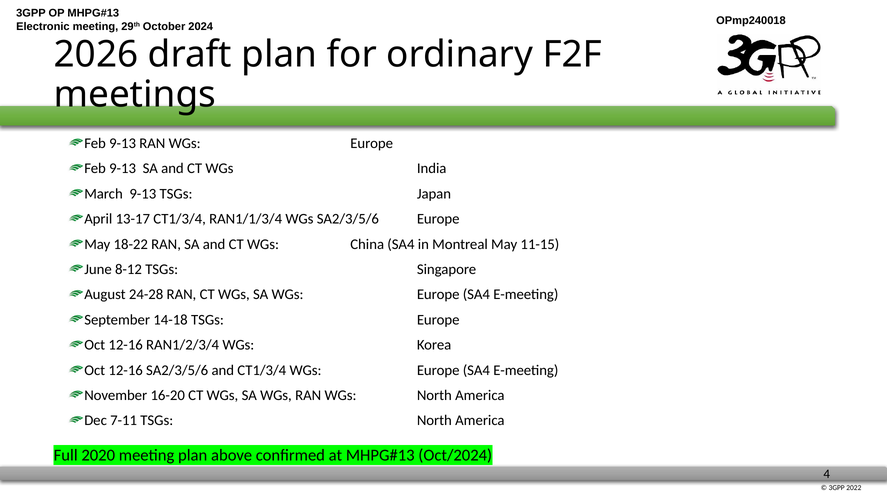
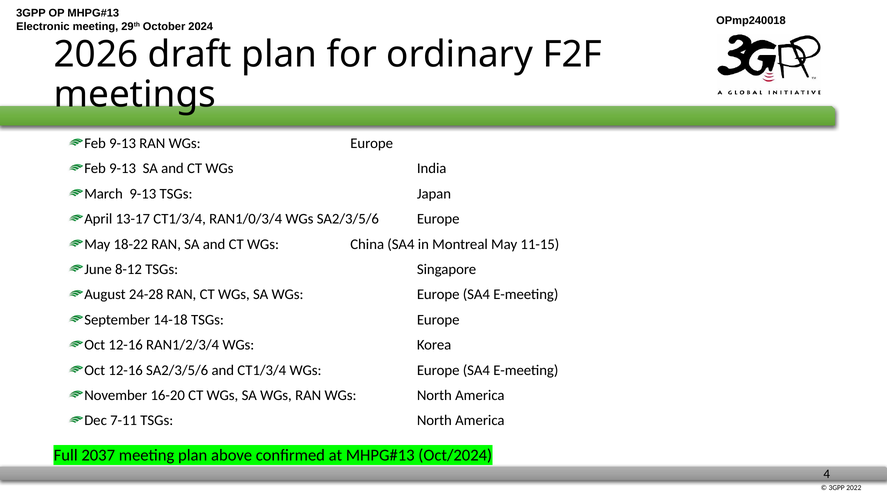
RAN1/1/3/4: RAN1/1/3/4 -> RAN1/0/3/4 (246, 219)
2020: 2020 -> 2037 (98, 455)
